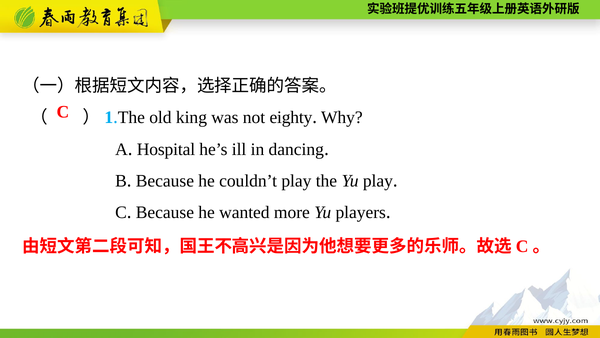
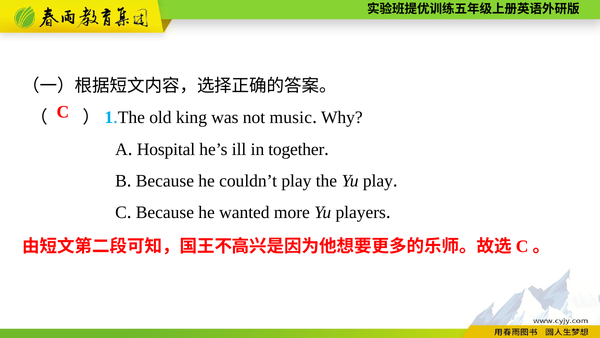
eighty: eighty -> music (291, 118)
dancing: dancing -> together (296, 149)
